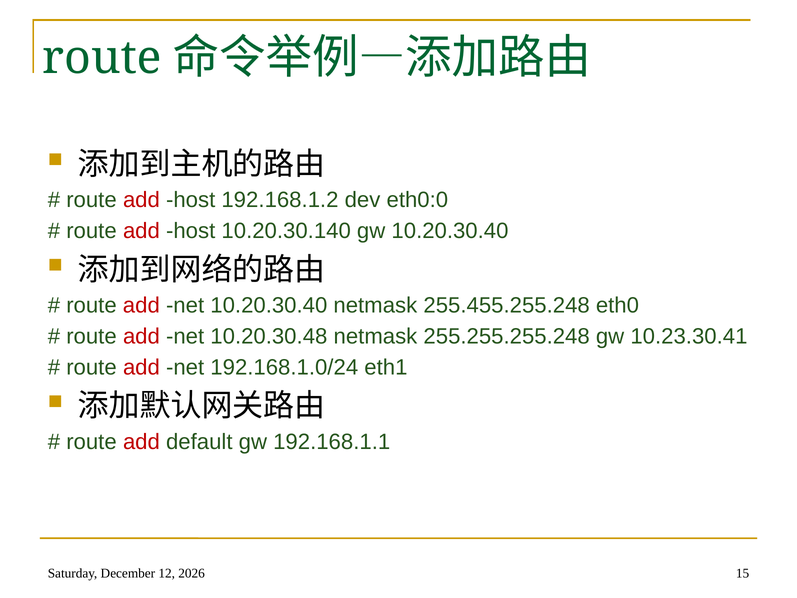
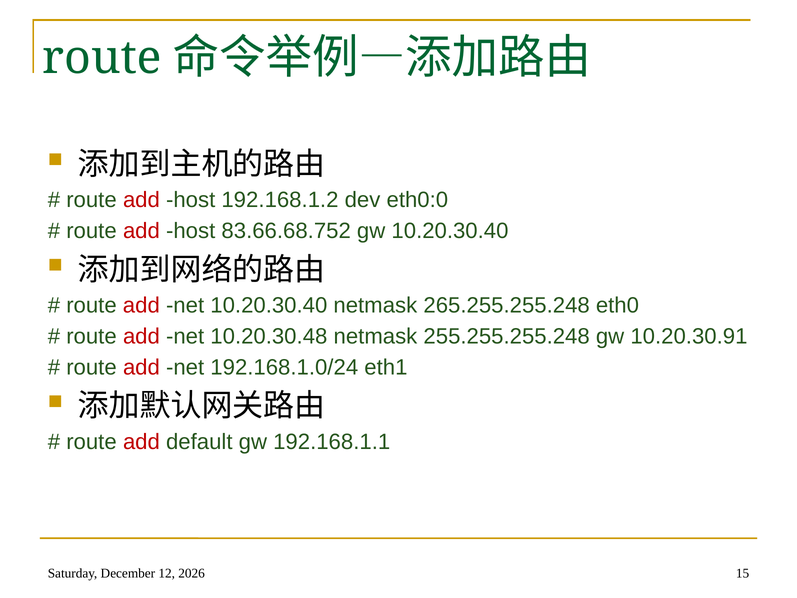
10.20.30.140: 10.20.30.140 -> 83.66.68.752 (286, 231)
255.455.255.248: 255.455.255.248 -> 265.255.255.248 (507, 305)
10.23.30.41: 10.23.30.41 -> 10.20.30.91 (689, 336)
